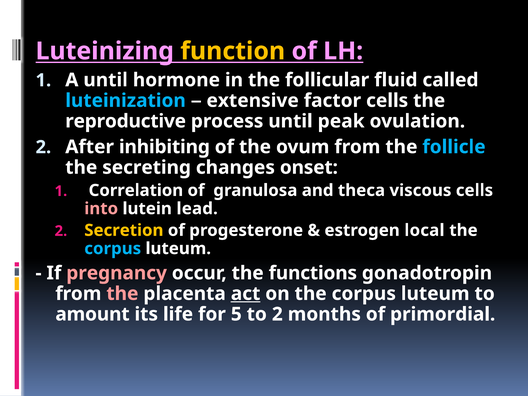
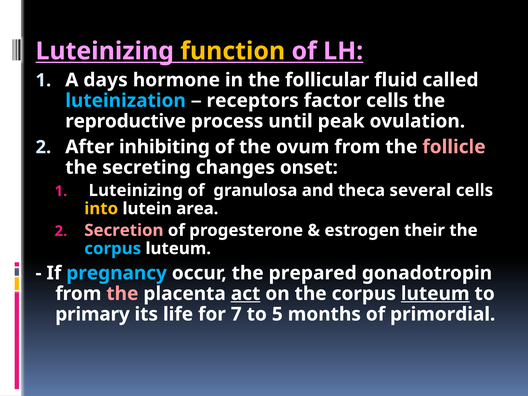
A until: until -> days (106, 80)
extensive: extensive -> receptors (253, 101)
follicle colour: light blue -> pink (454, 147)
Correlation: Correlation -> Luteinizing (136, 190)
viscous: viscous -> several (420, 190)
into colour: pink -> yellow (101, 209)
lead: lead -> area (197, 209)
Secretion colour: yellow -> pink (124, 230)
local: local -> their (425, 230)
pregnancy colour: pink -> light blue (117, 273)
functions: functions -> prepared (313, 273)
luteum underline: none -> present (435, 294)
amount: amount -> primary (93, 314)
5: 5 -> 7 (236, 314)
to 2: 2 -> 5 (277, 314)
